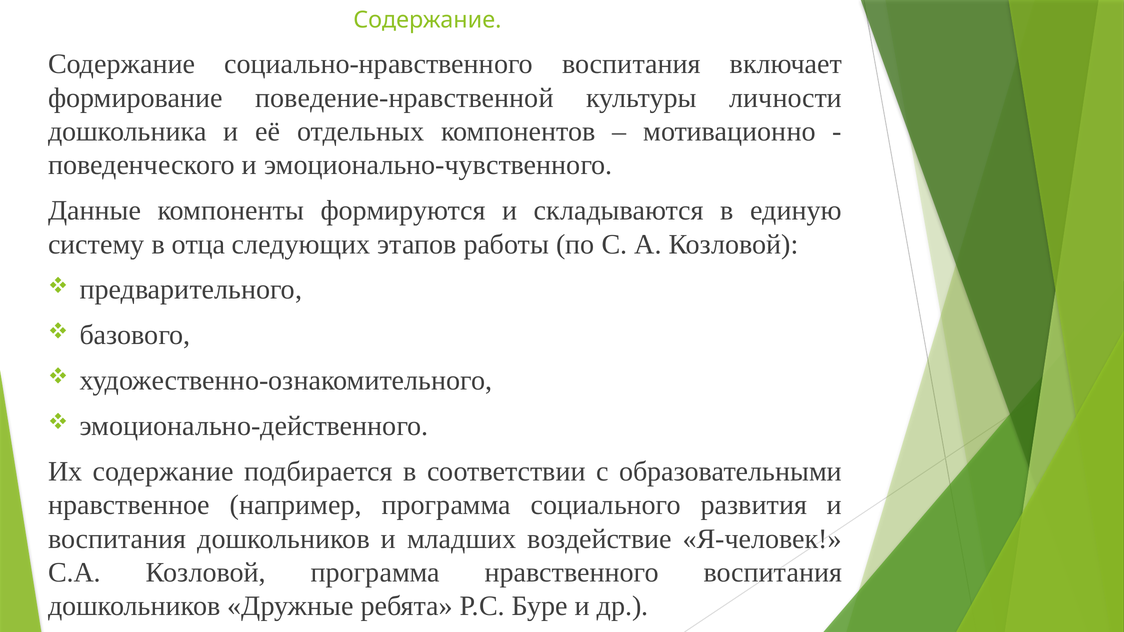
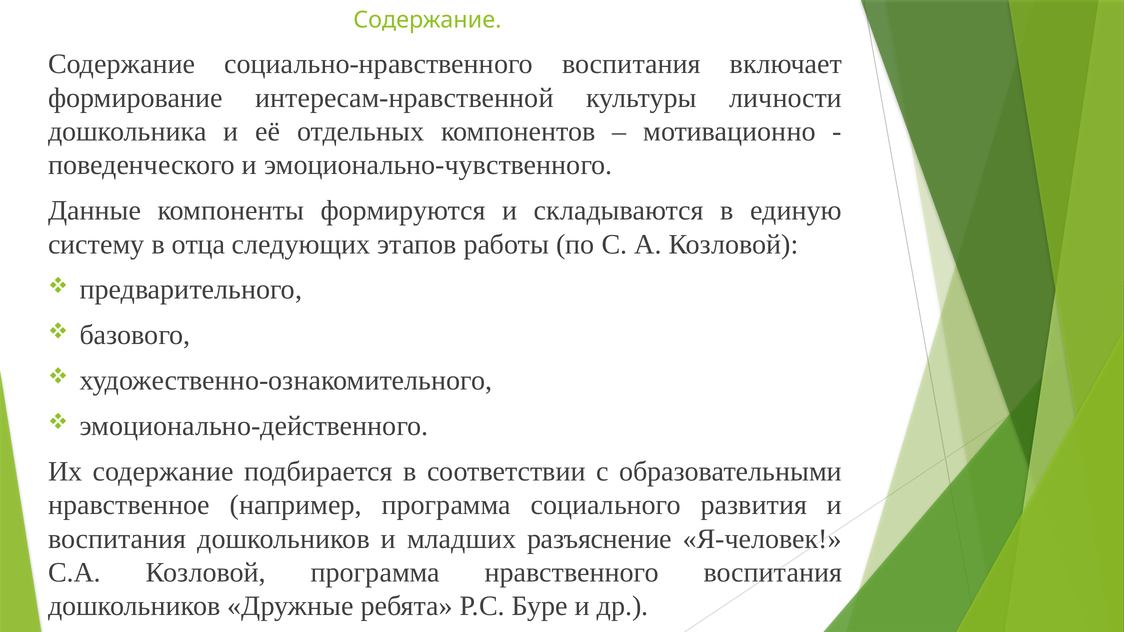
поведение-нравственной: поведение-нравственной -> интересам-нравственной (404, 98)
воздействие: воздействие -> разъяснение (600, 539)
